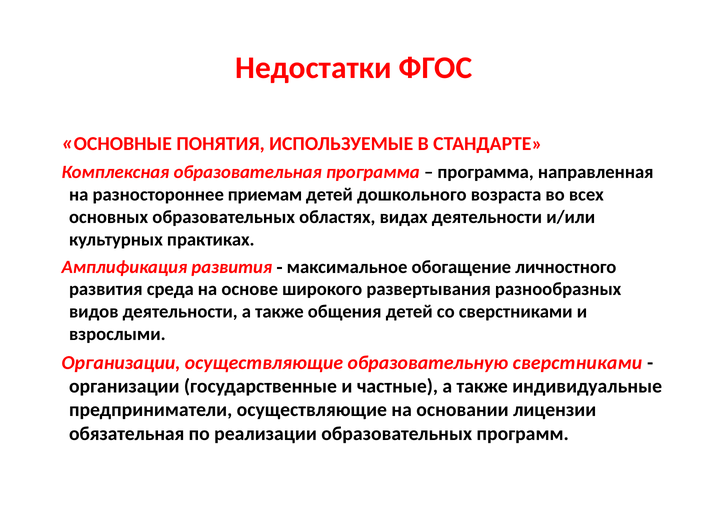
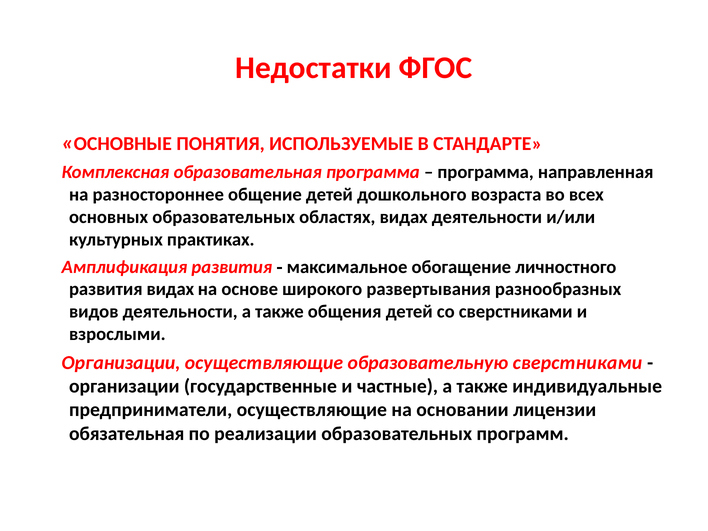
приемам: приемам -> общение (265, 195)
развития среда: среда -> видах (170, 289)
